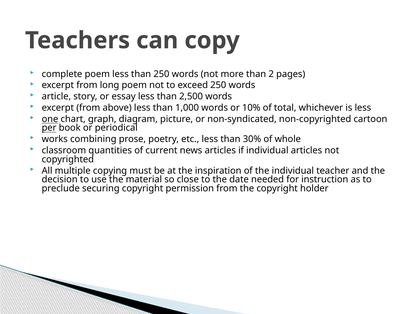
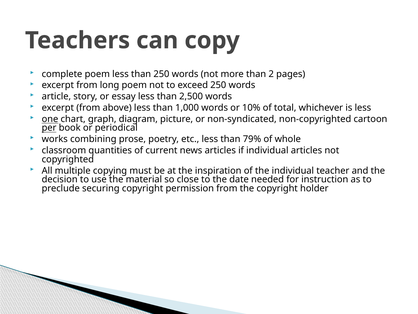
30%: 30% -> 79% (252, 139)
